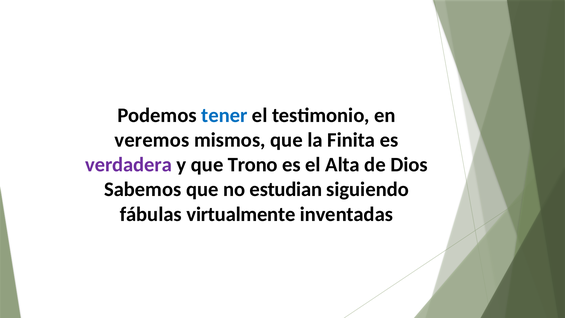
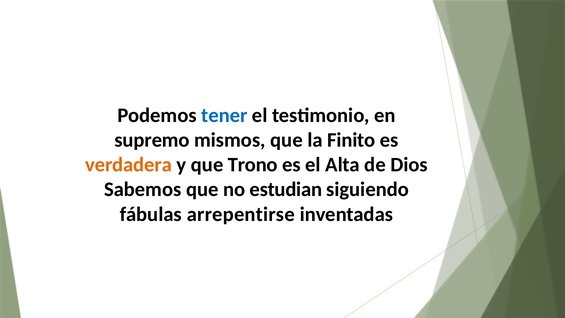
veremos: veremos -> supremo (152, 140)
Finita: Finita -> Finito (351, 140)
verdadera colour: purple -> orange (129, 165)
virtualmente: virtualmente -> arrepentirse (241, 214)
